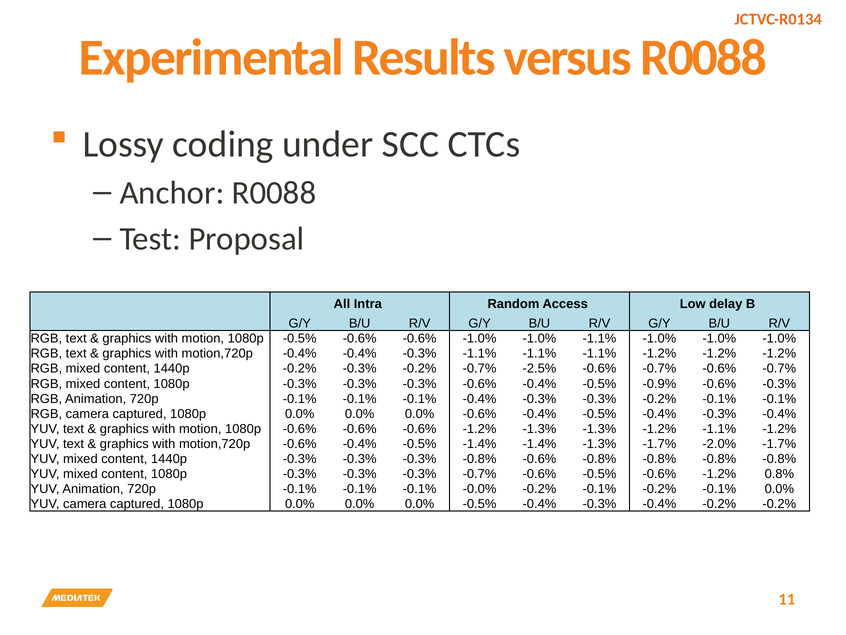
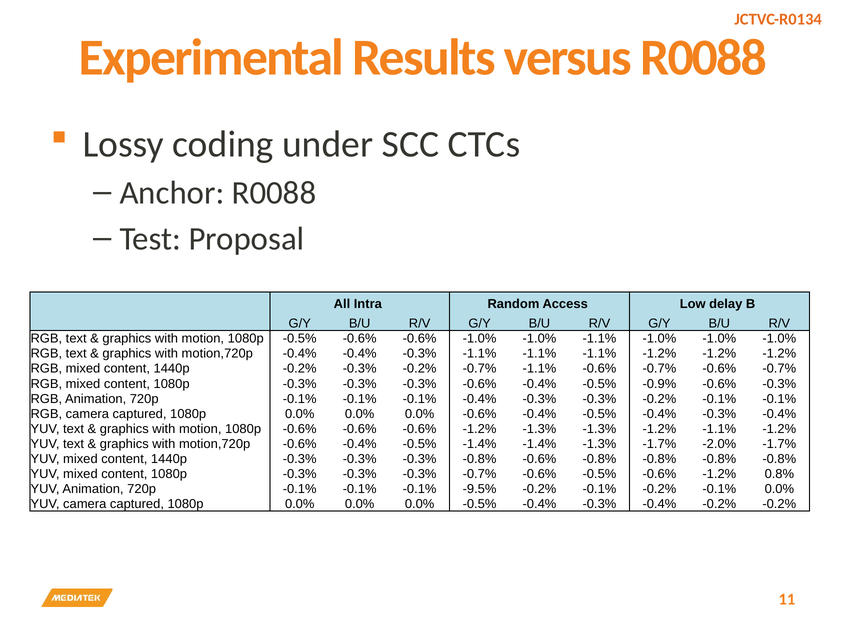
-0.7% -2.5%: -2.5% -> -1.1% (539, 368)
-0.0%: -0.0% -> -9.5% (480, 489)
